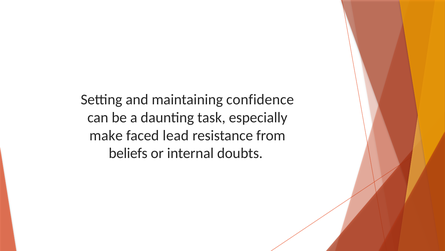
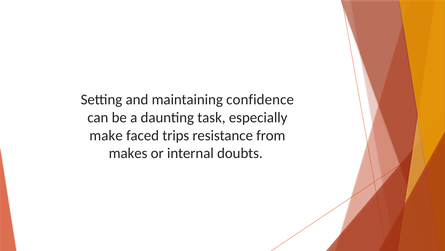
lead: lead -> trips (176, 135)
beliefs: beliefs -> makes (128, 153)
